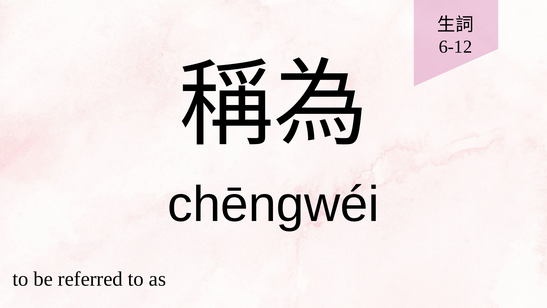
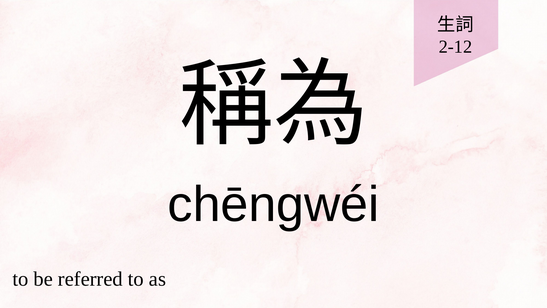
6-12: 6-12 -> 2-12 (456, 47)
